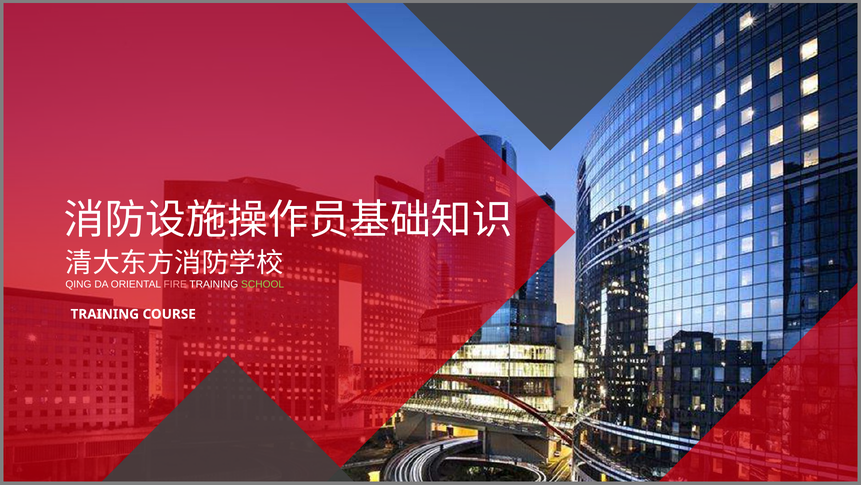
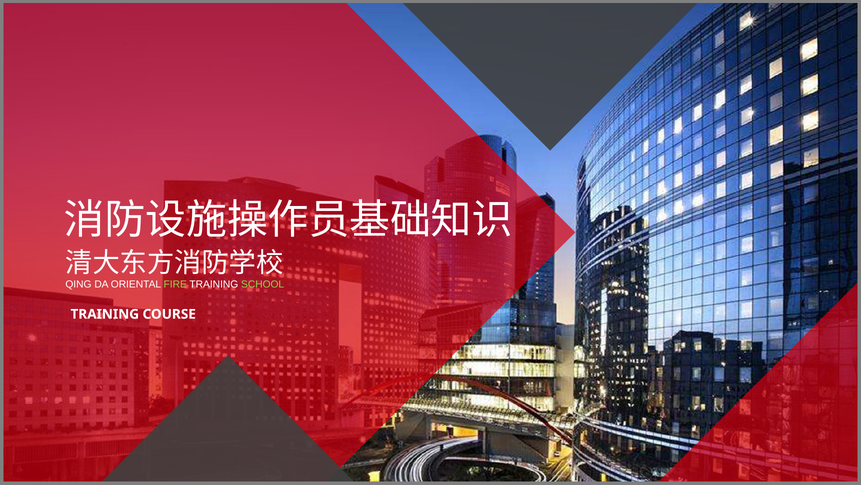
FIRE colour: pink -> light green (175, 284)
